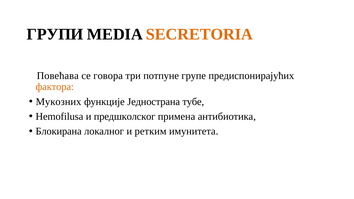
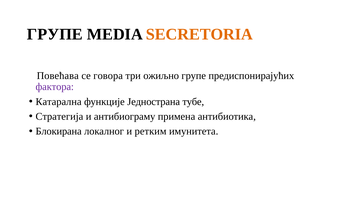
ГРУПИ: ГРУПИ -> ГРУПЕ (55, 34)
потпуне: потпуне -> ожиљно (161, 76)
фактора colour: orange -> purple (55, 87)
Мукозних: Мукозних -> Катарална (59, 102)
Hemofilusa: Hemofilusa -> Стратегија (59, 117)
предшколског: предшколског -> антибиограму (125, 117)
